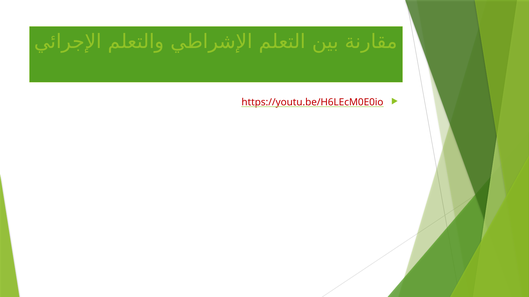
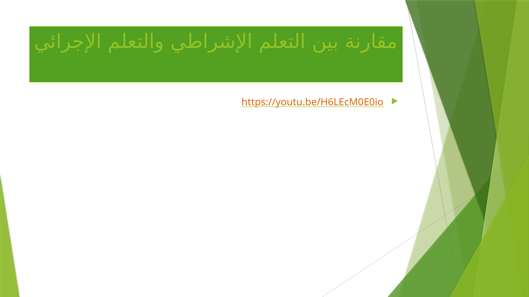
https://youtu.be/H6LEcM0E0io colour: red -> orange (312, 102)
